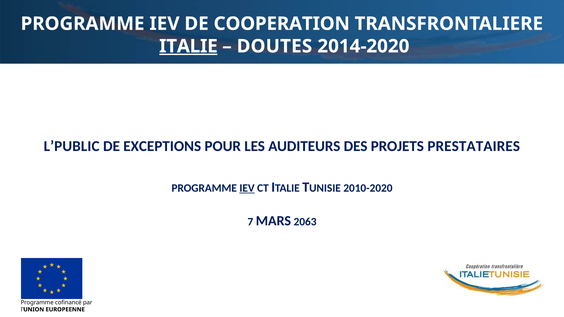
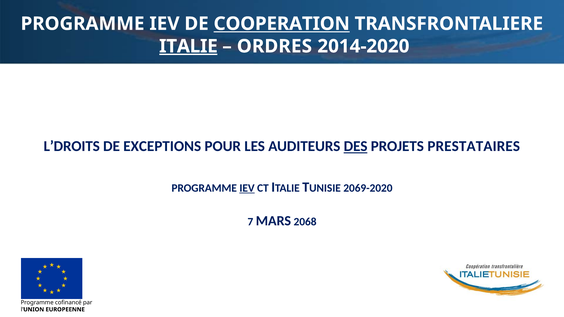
COOPERATION underline: none -> present (282, 24)
DOUTES: DOUTES -> ORDRES (274, 46)
L’PUBLIC: L’PUBLIC -> L’DROITS (72, 146)
DES underline: none -> present (356, 146)
2010-2020: 2010-2020 -> 2069-2020 (368, 188)
2063: 2063 -> 2068 (305, 222)
